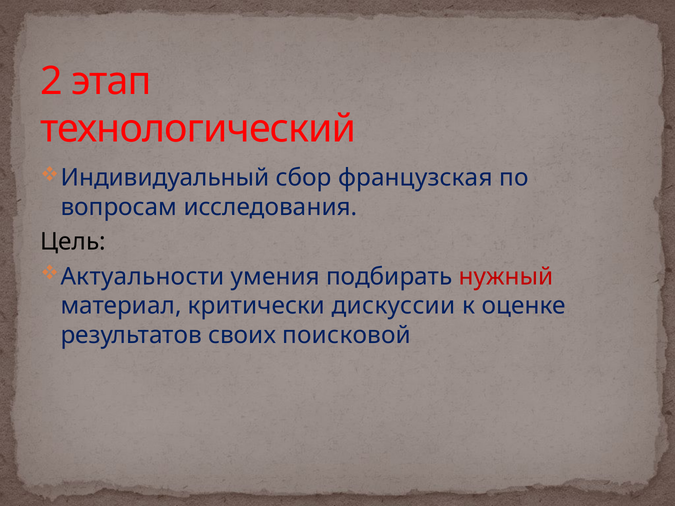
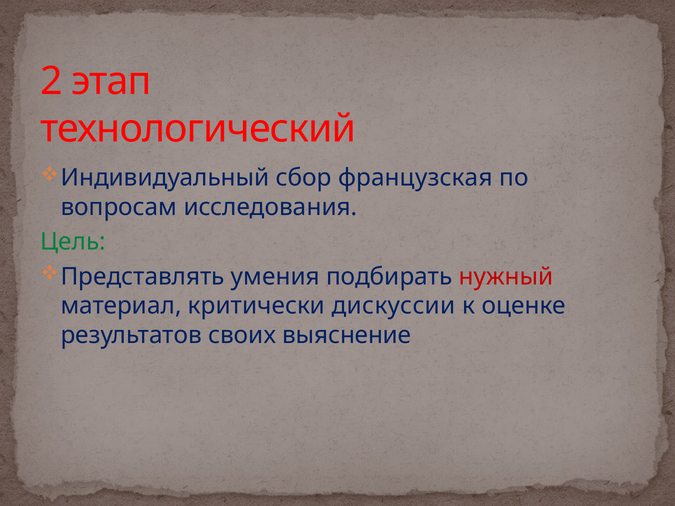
Цель colour: black -> green (73, 242)
Актуальности: Актуальности -> Представлять (143, 277)
поисковой: поисковой -> выяснение (347, 335)
